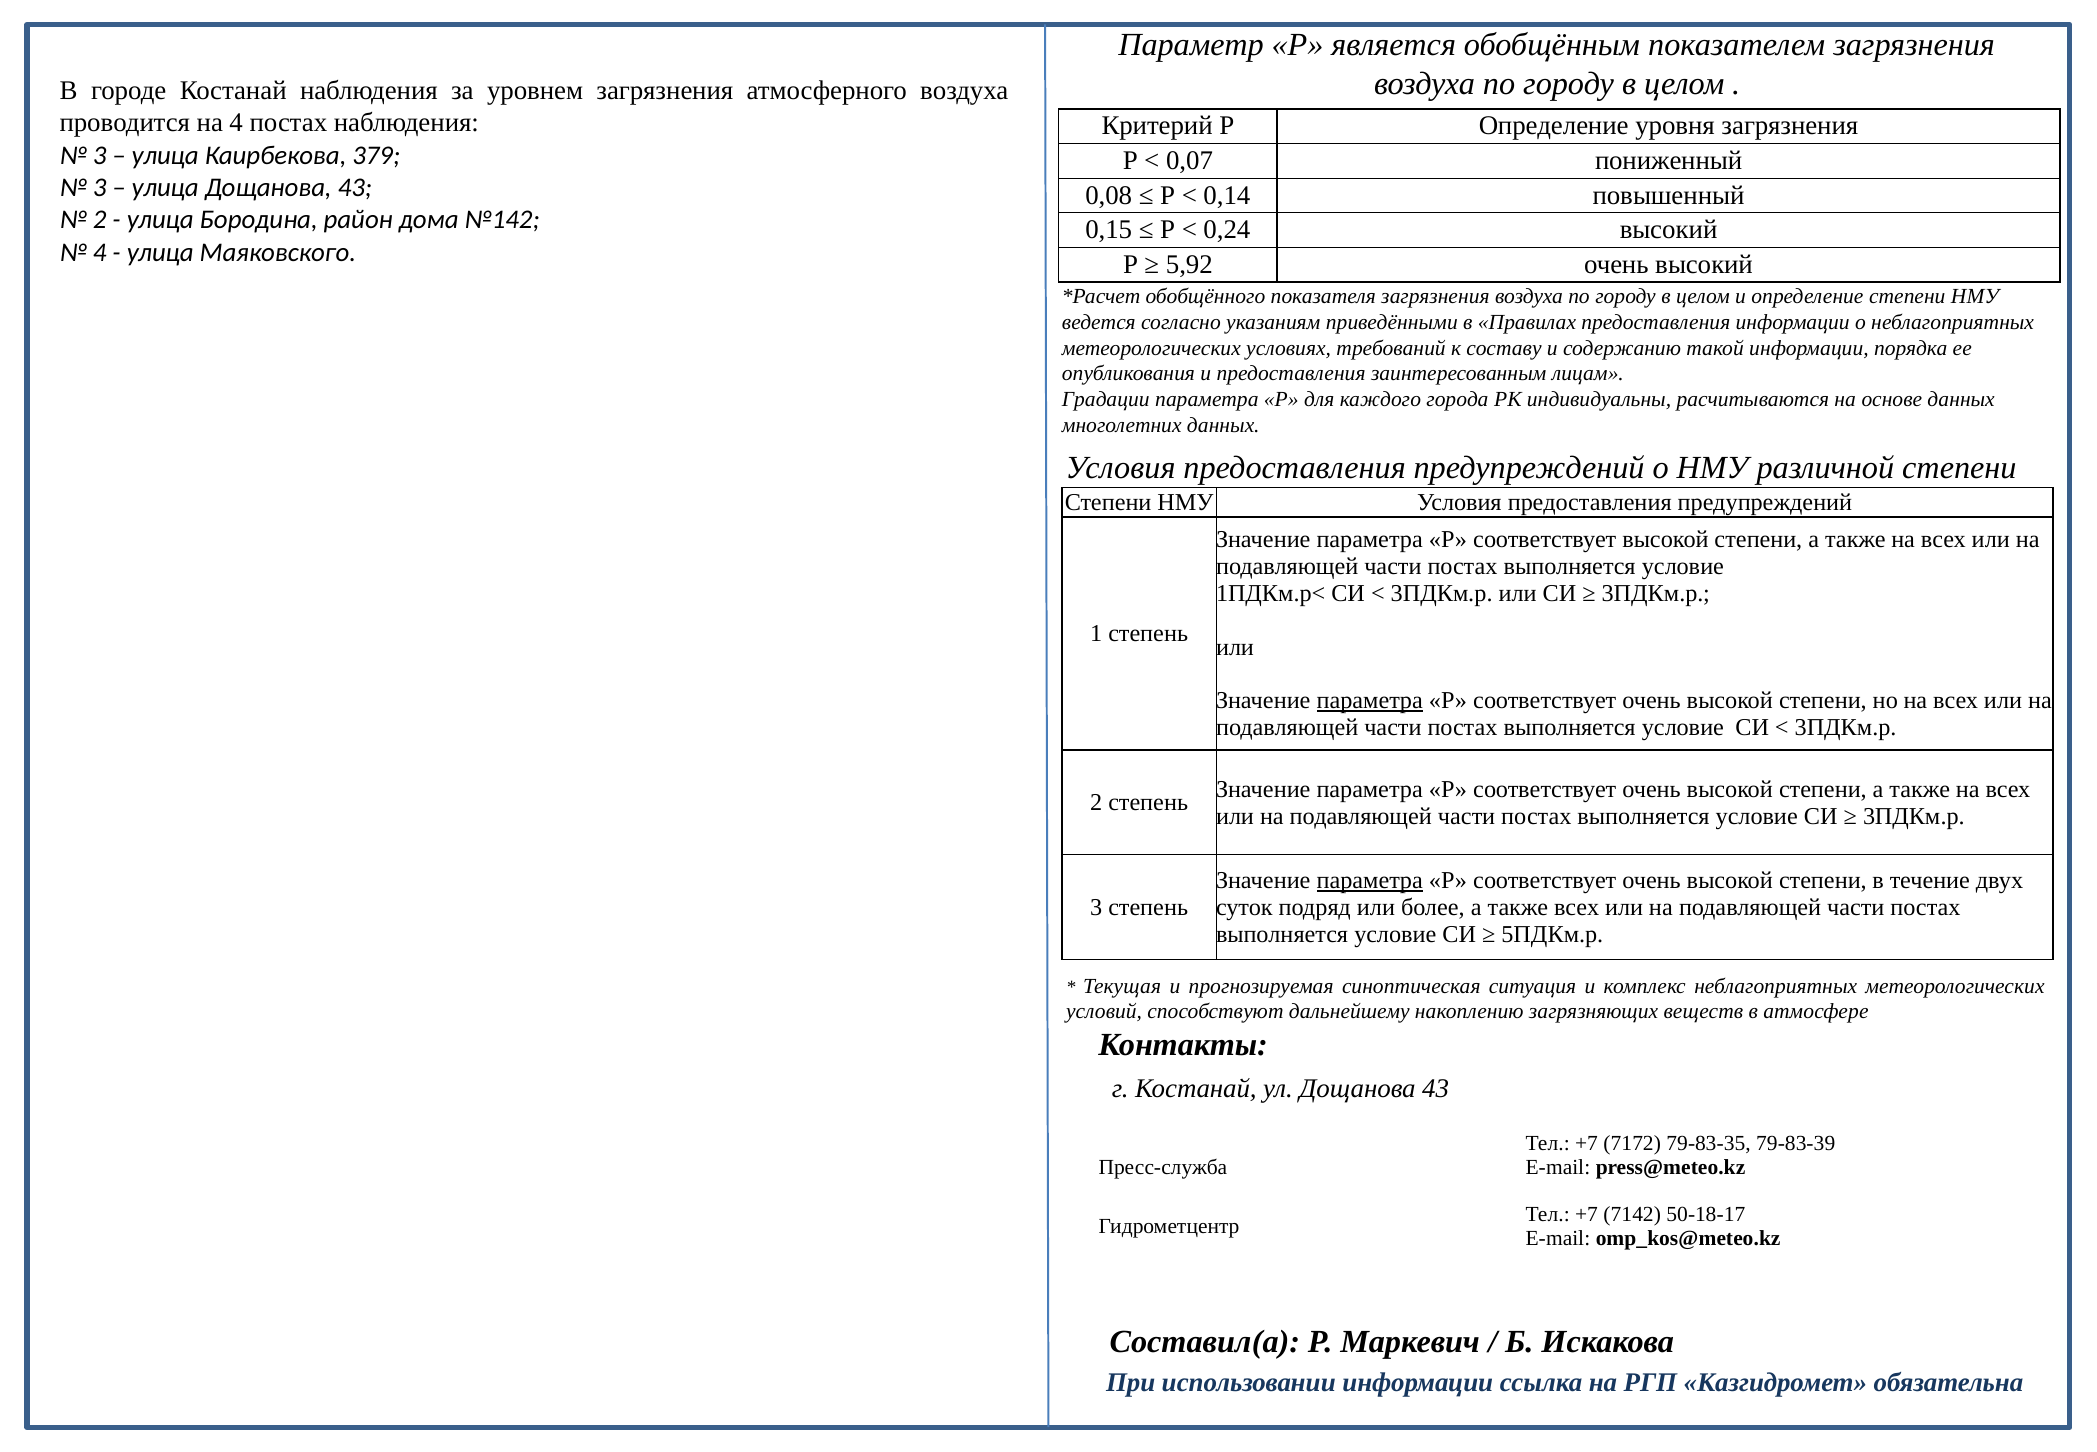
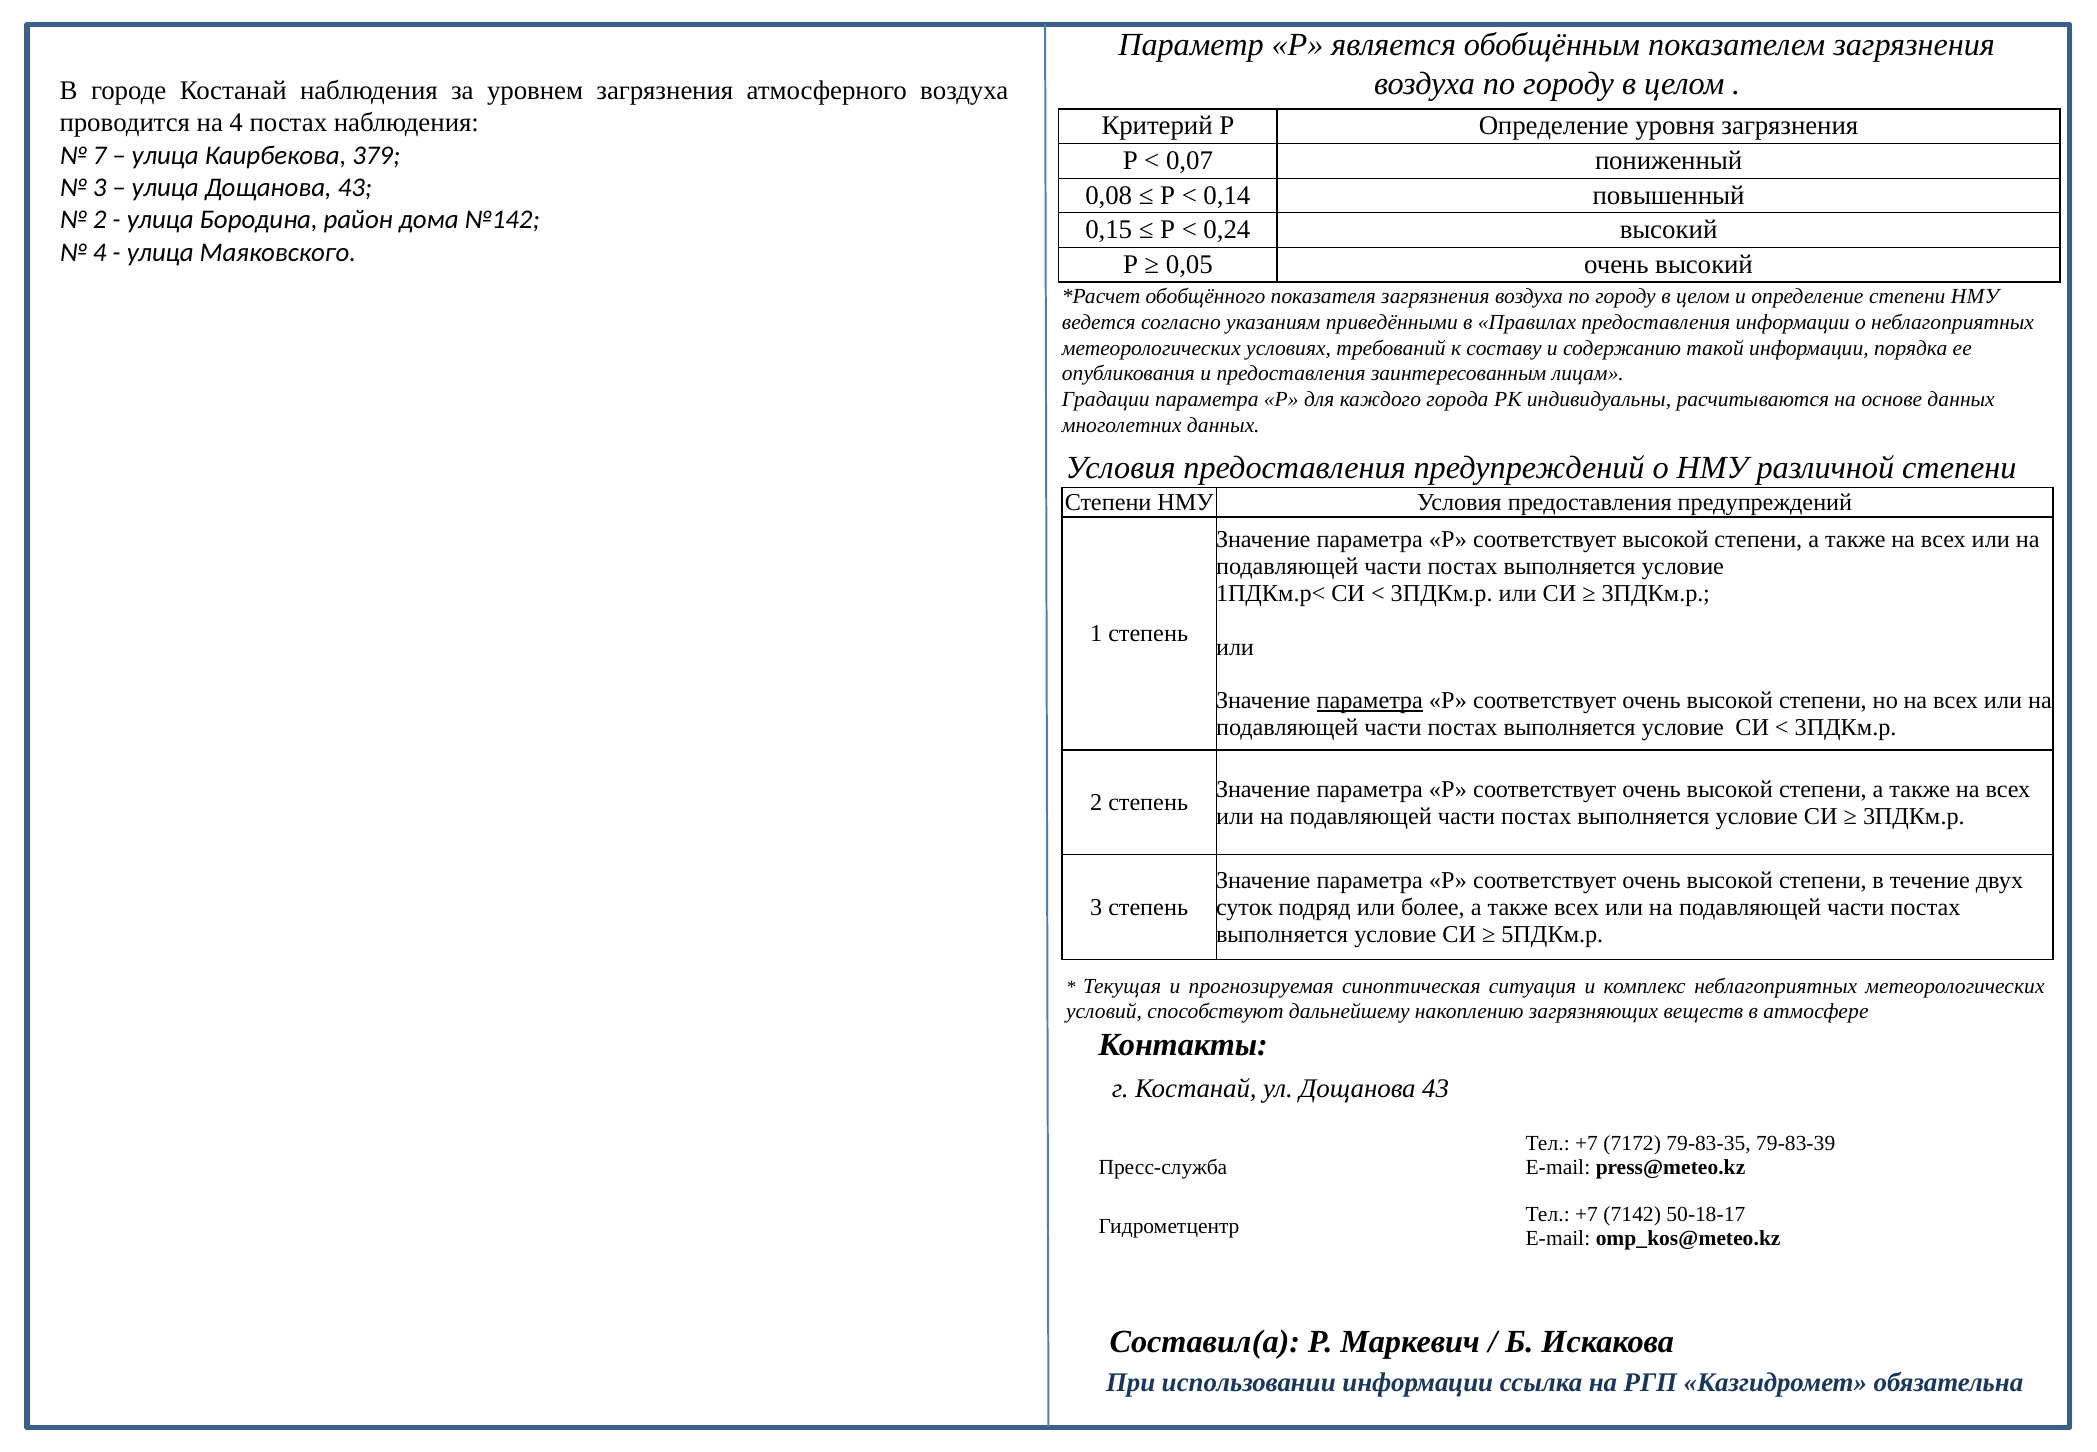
3: 3 -> 7 (100, 155)
5,92: 5,92 -> 0,05 (1189, 264)
параметра underline: present -> none (1370, 881)
